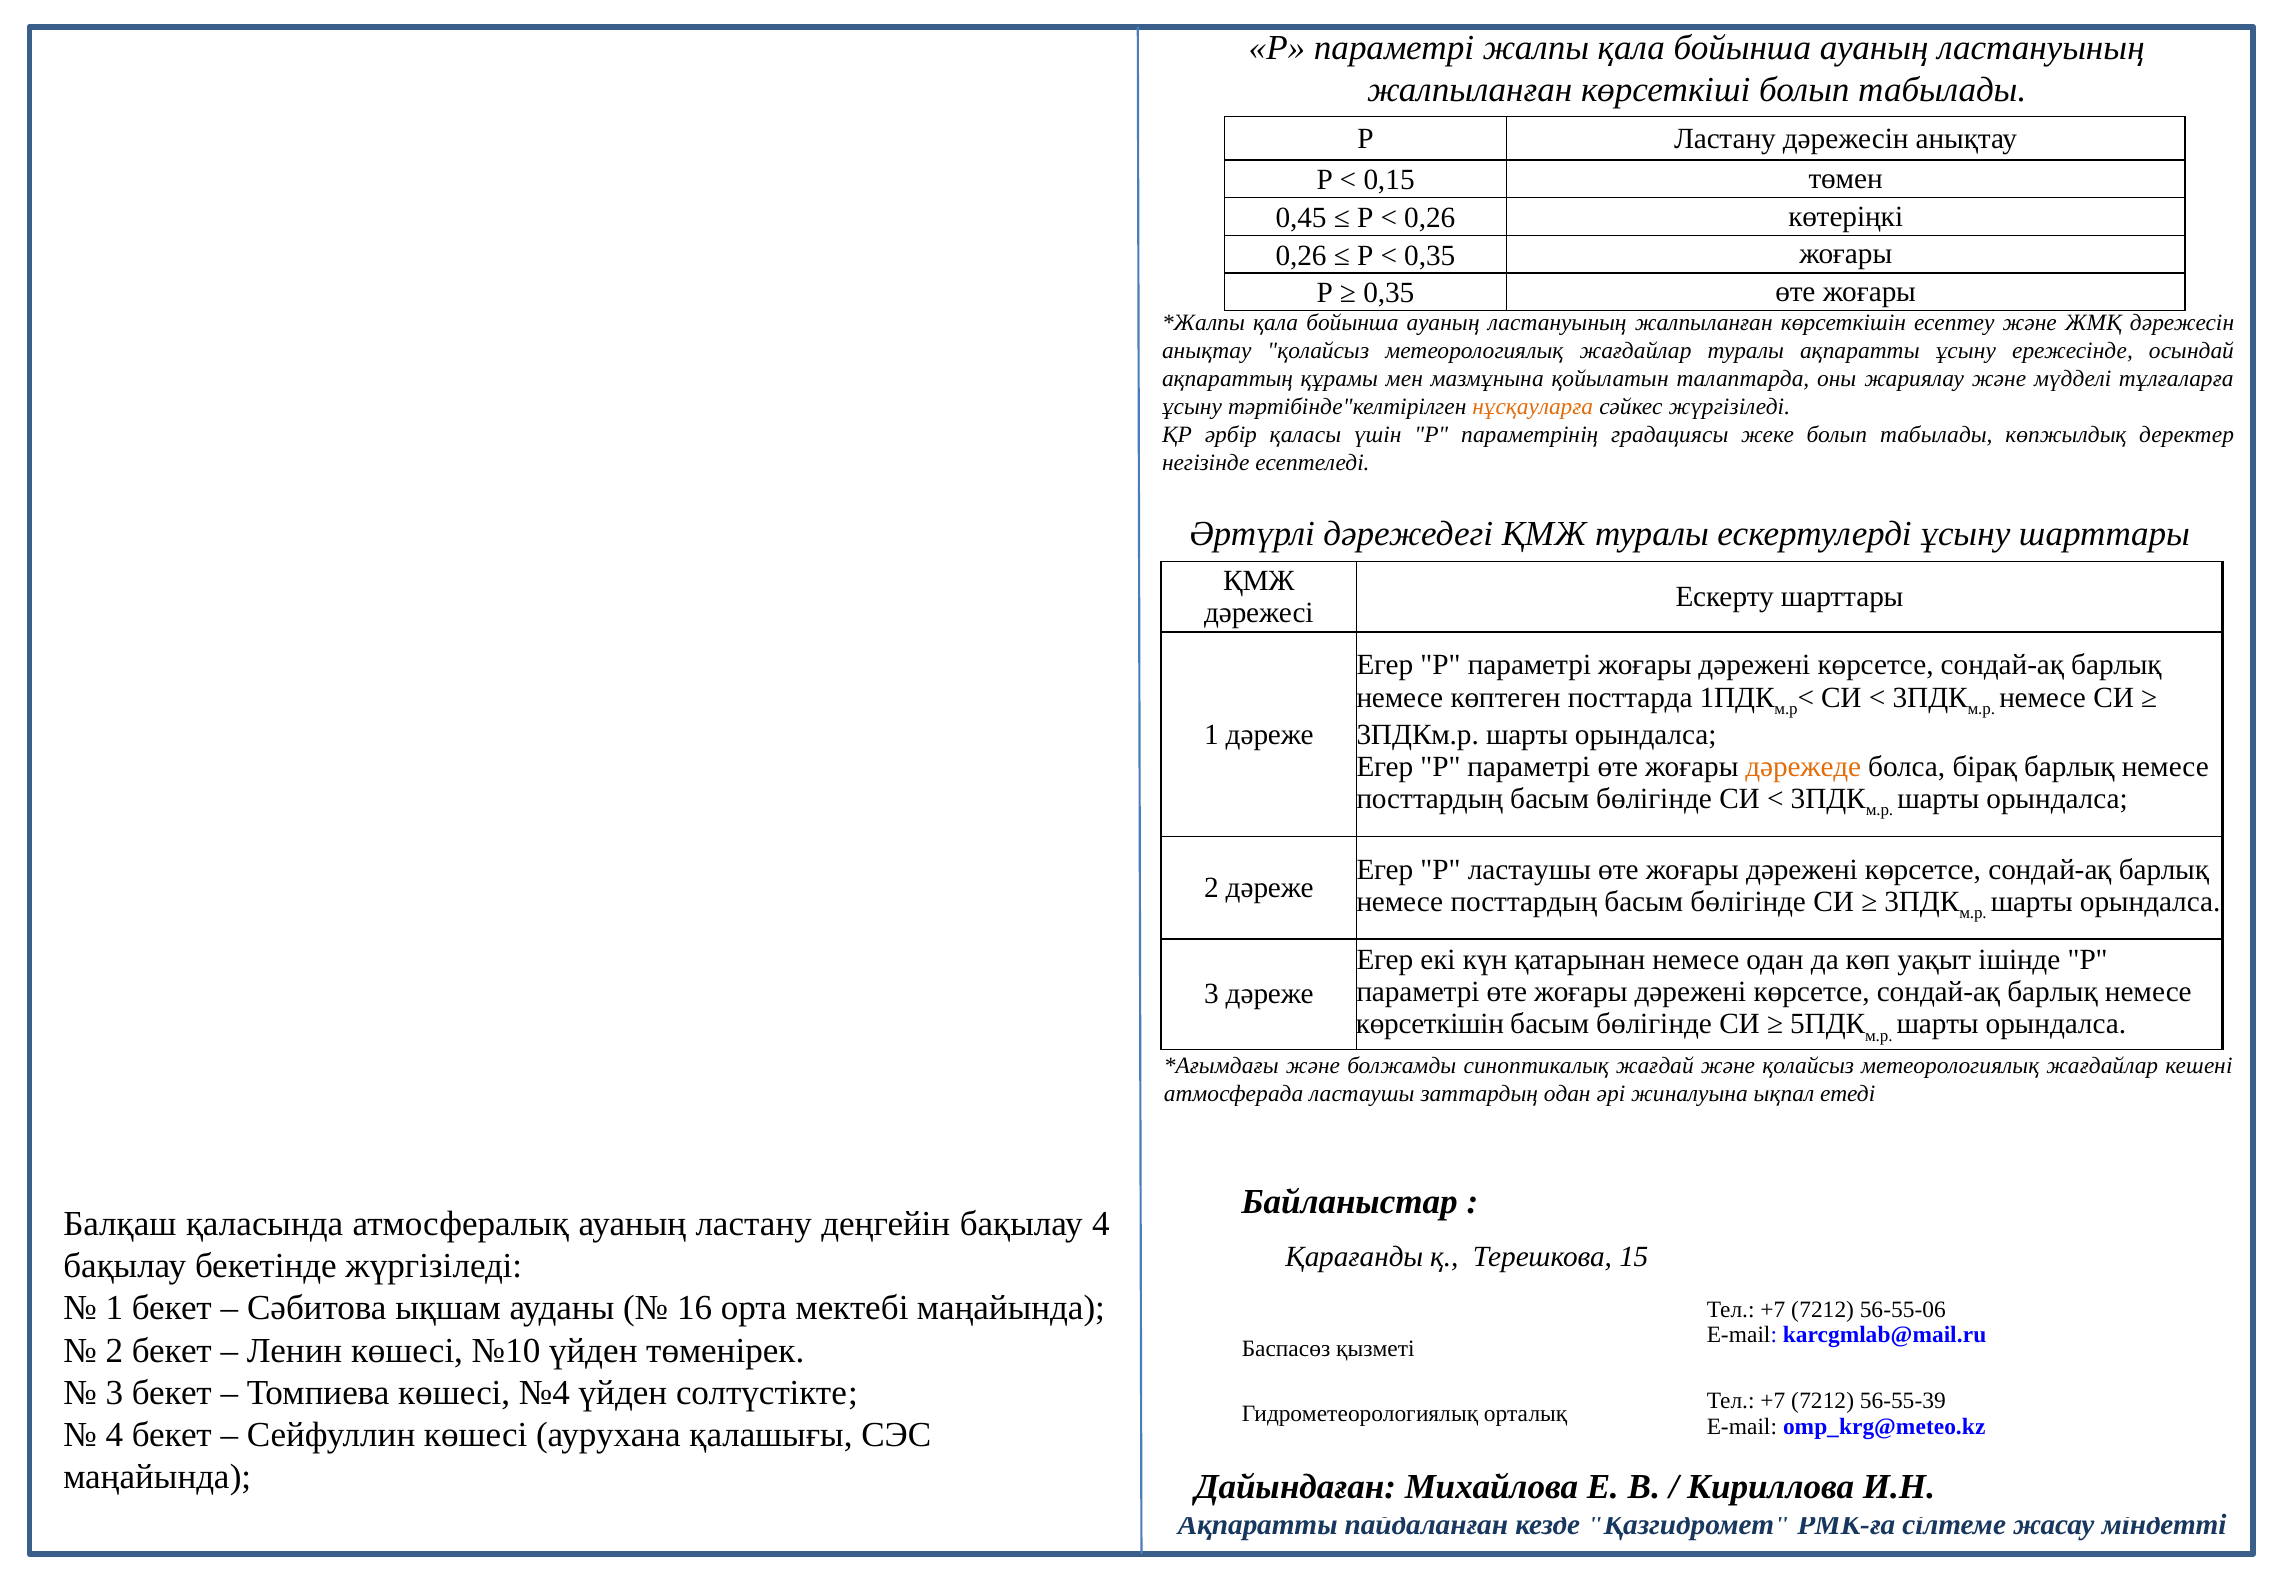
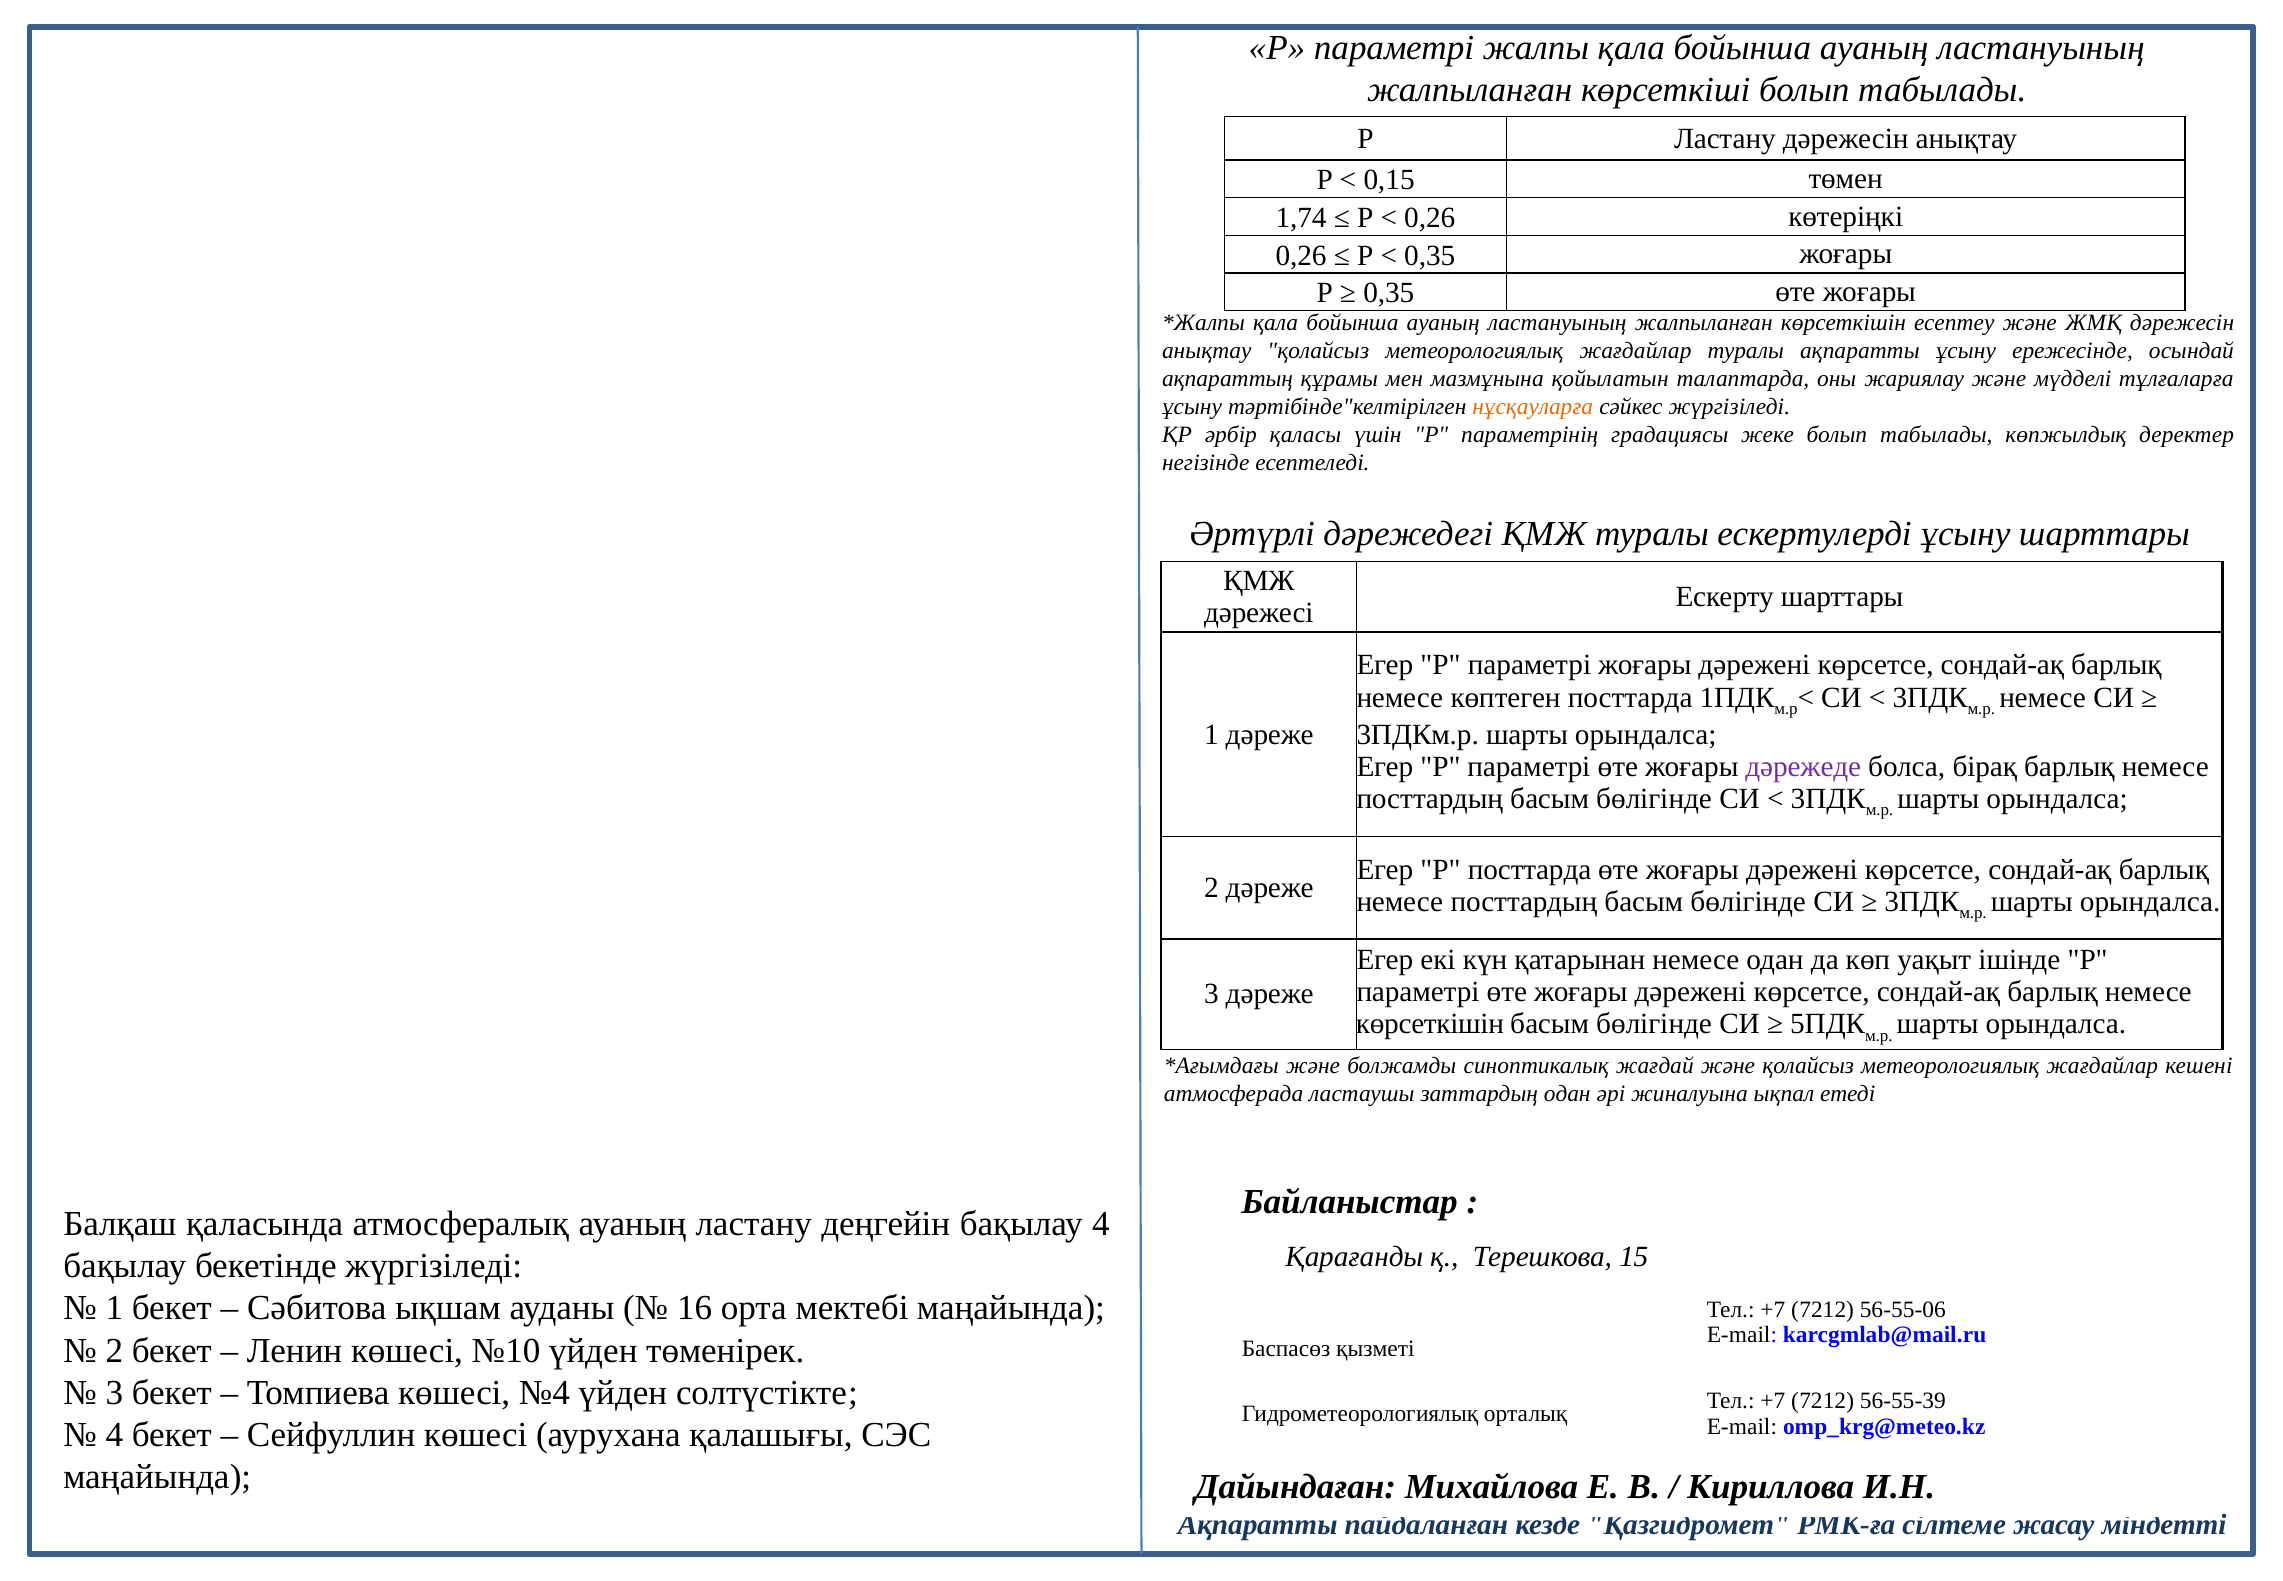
0,45: 0,45 -> 1,74 (1301, 218)
дәрежеде colour: orange -> purple (1803, 766)
Р ластаушы: ластаушы -> посттарда (1530, 869)
